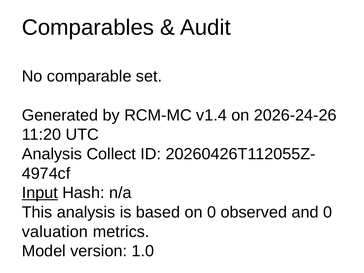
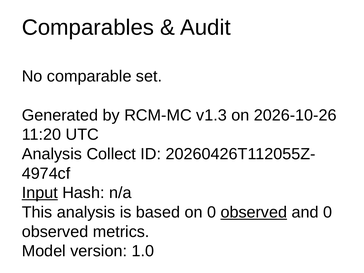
v1.4: v1.4 -> v1.3 (212, 115)
2026-24-26: 2026-24-26 -> 2026-10-26 (295, 115)
observed underline: none -> present (254, 212)
valuation: valuation -> observed (55, 232)
